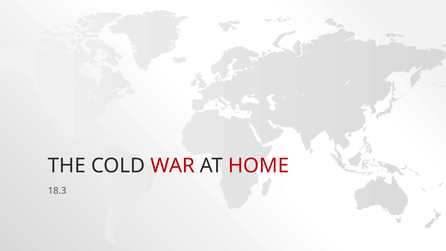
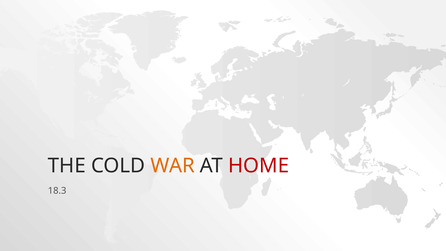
WAR colour: red -> orange (173, 166)
